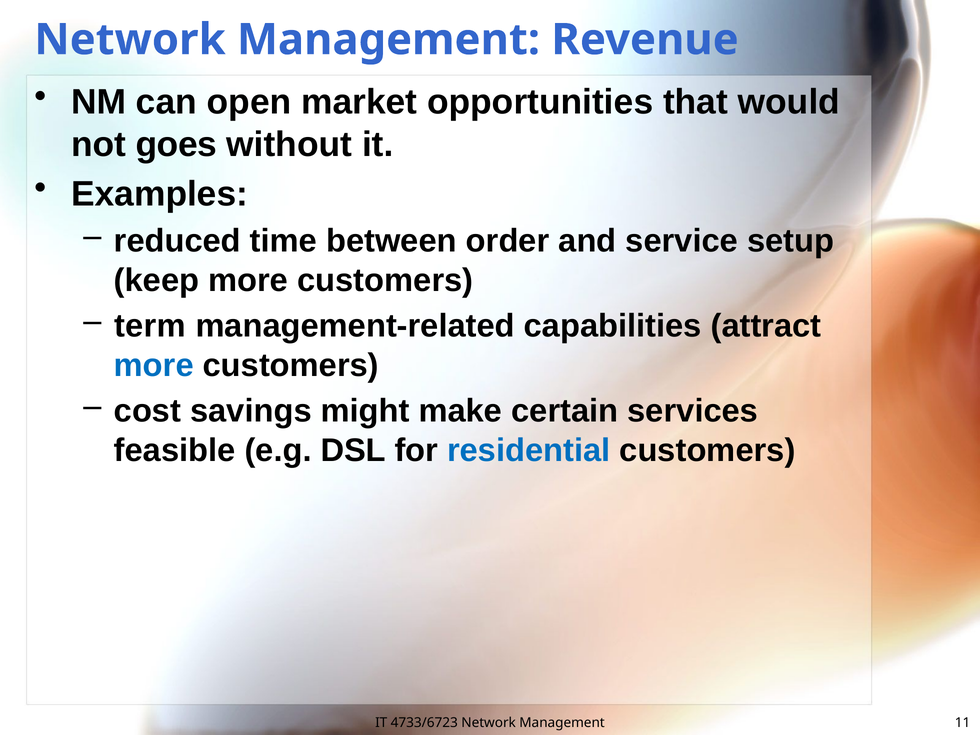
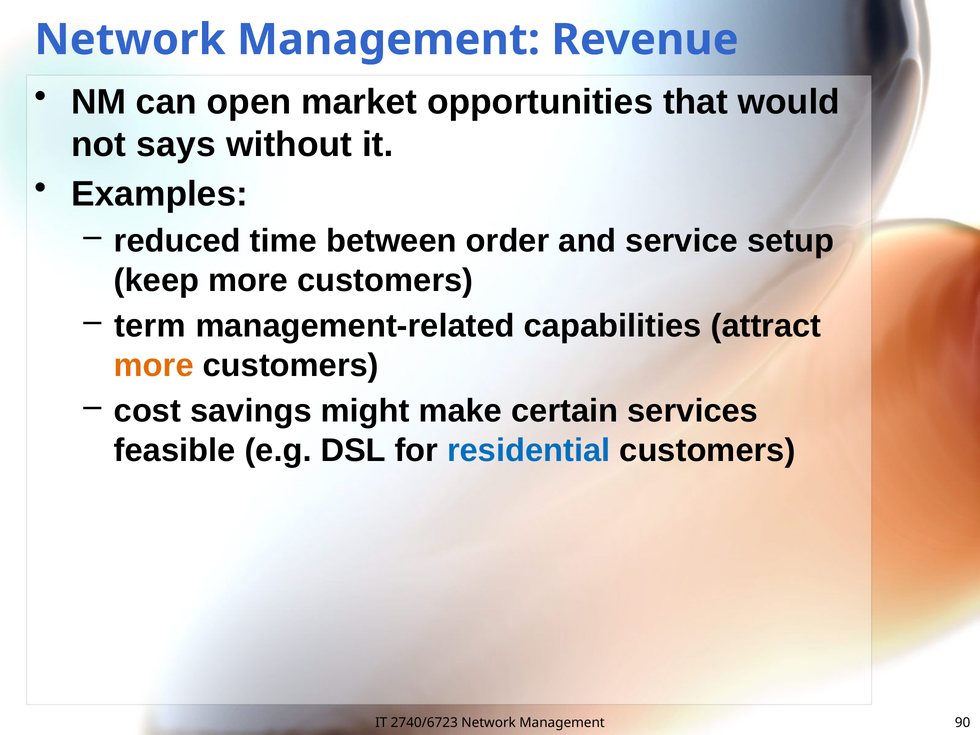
goes: goes -> says (176, 145)
more colour: blue -> orange (154, 365)
4733/6723: 4733/6723 -> 2740/6723 (424, 723)
11: 11 -> 90 (963, 723)
